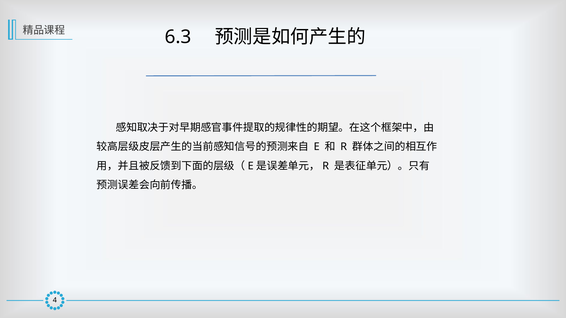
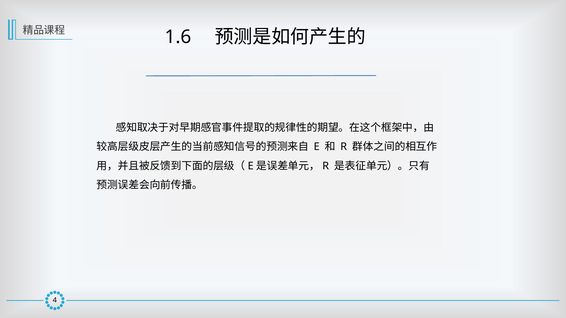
6.3: 6.3 -> 1.6 (178, 37)
